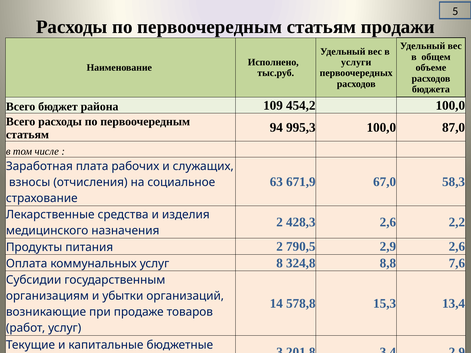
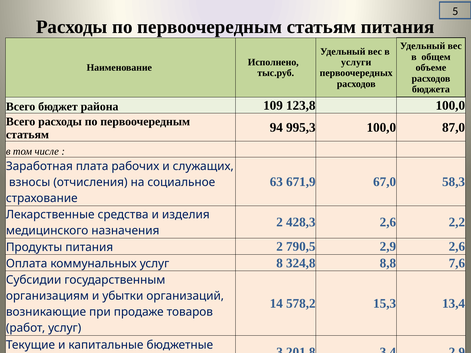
статьям продажи: продажи -> питания (398, 27)
454,2: 454,2 -> 123,8 (301, 105)
578,8: 578,8 -> 578,2 (301, 304)
